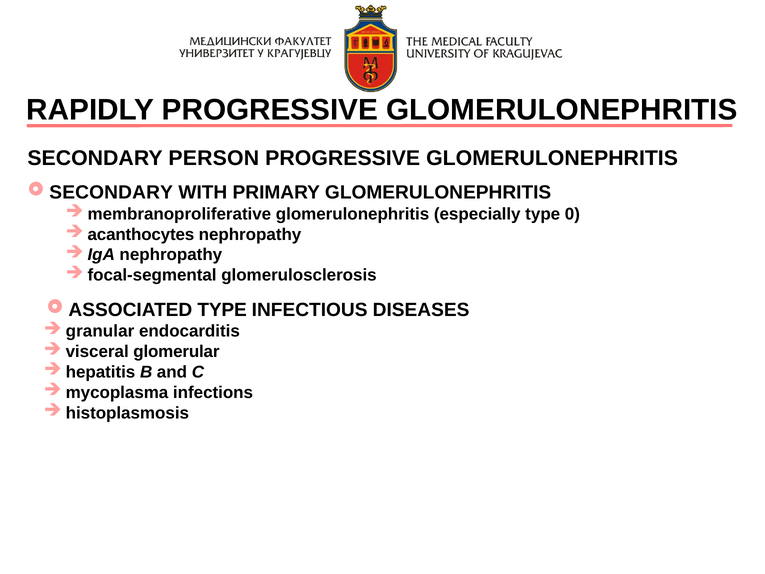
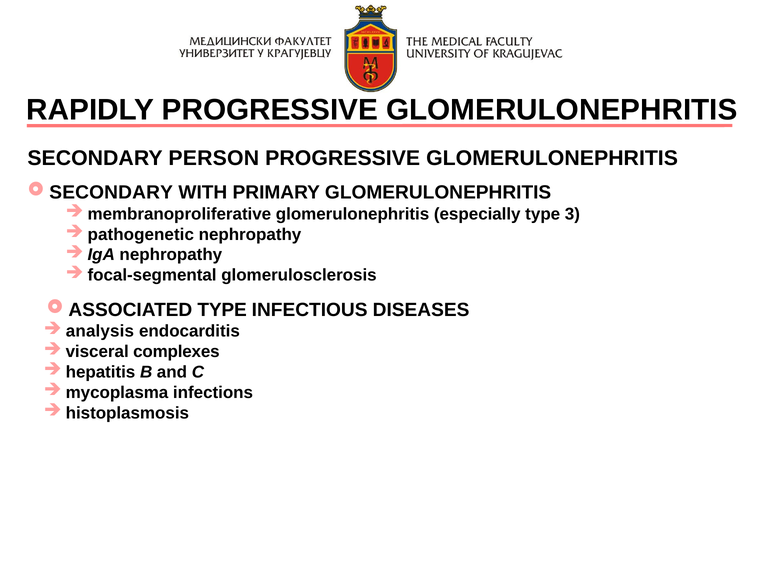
0: 0 -> 3 (572, 214)
acanthocytes: acanthocytes -> pathogenetic (141, 234)
granular: granular -> analysis (100, 331)
glomerular: glomerular -> complexes (176, 352)
